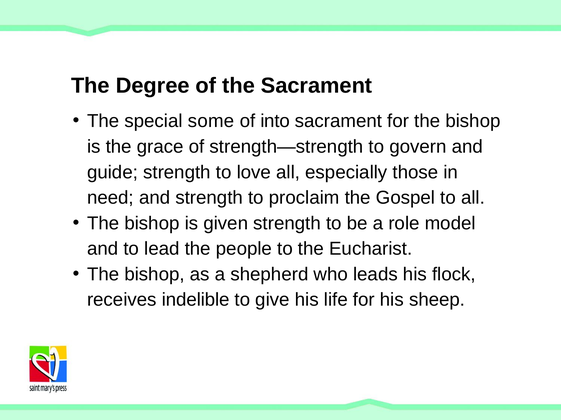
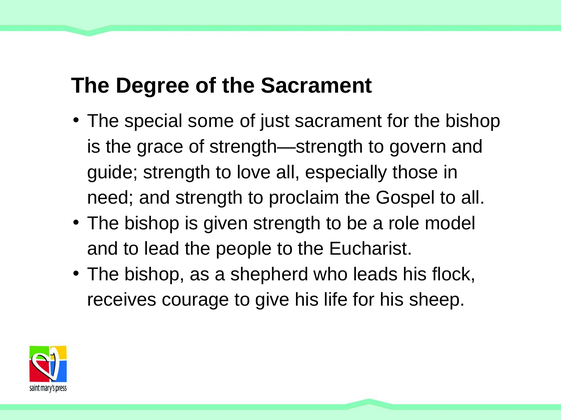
into: into -> just (275, 121)
indelible: indelible -> courage (196, 300)
